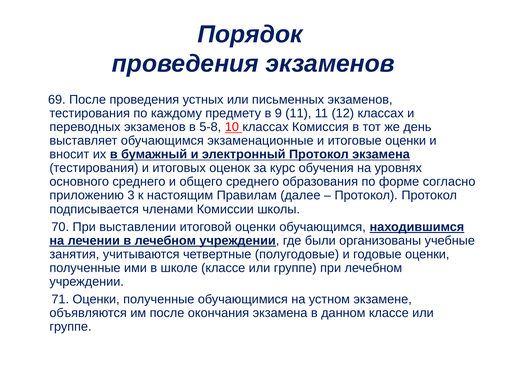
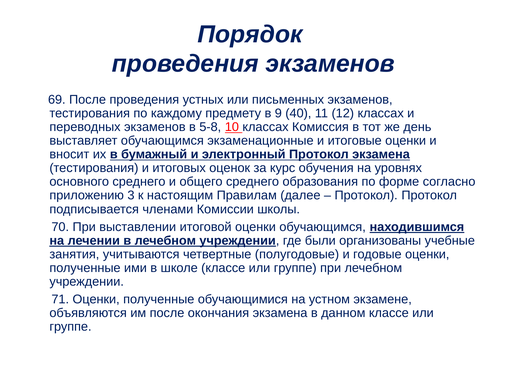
9 11: 11 -> 40 (298, 113)
